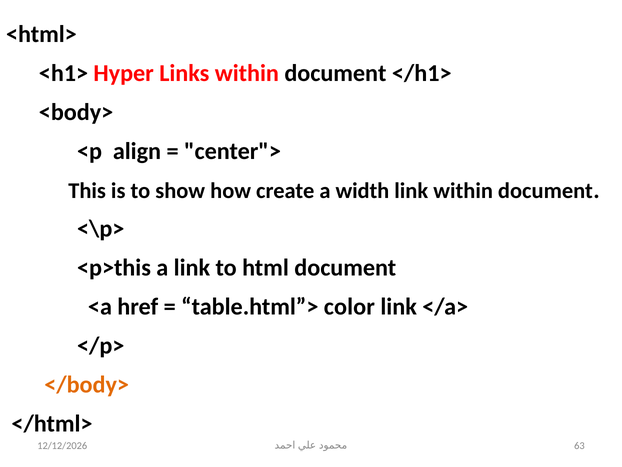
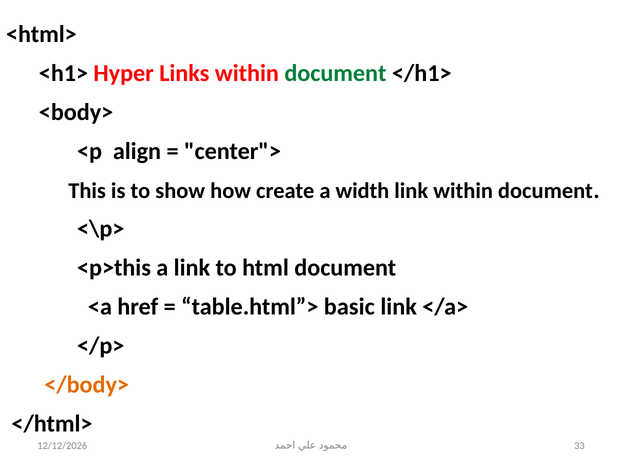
document colour: black -> green (335, 73)
color: color -> basic (349, 306)
63: 63 -> 33 (579, 445)
